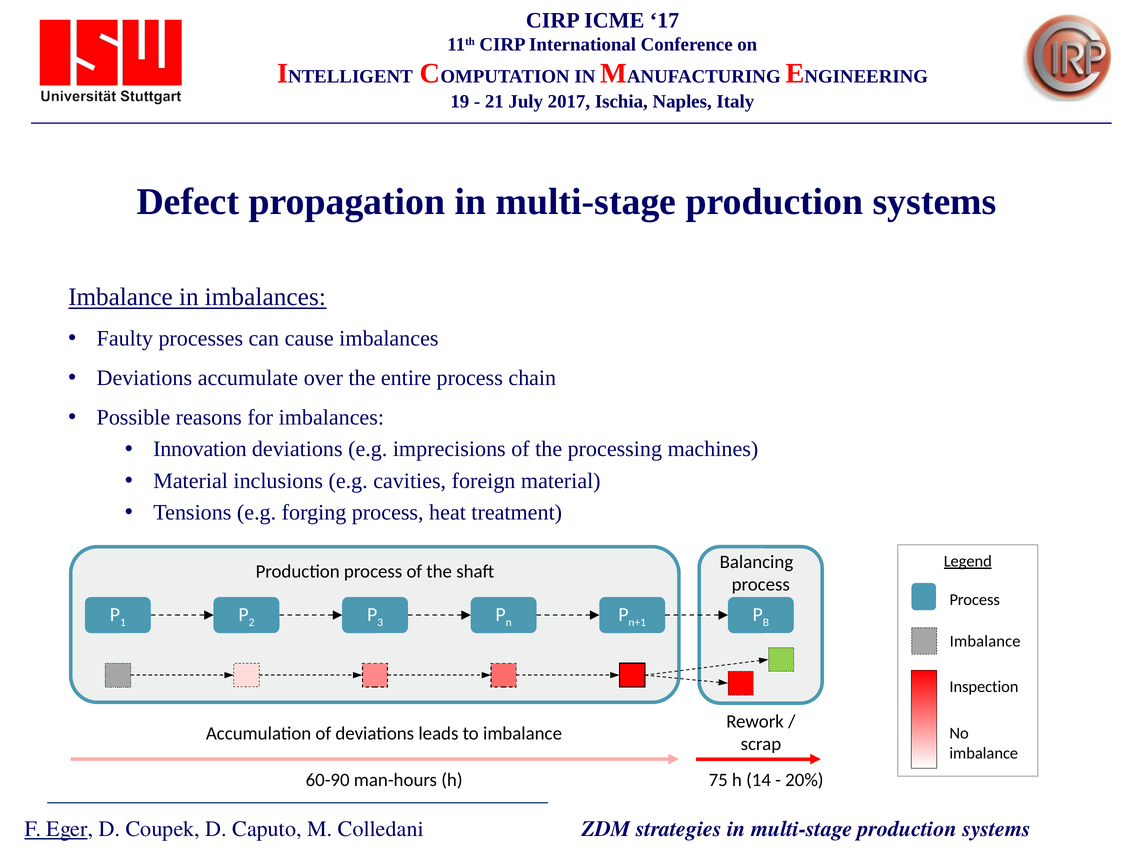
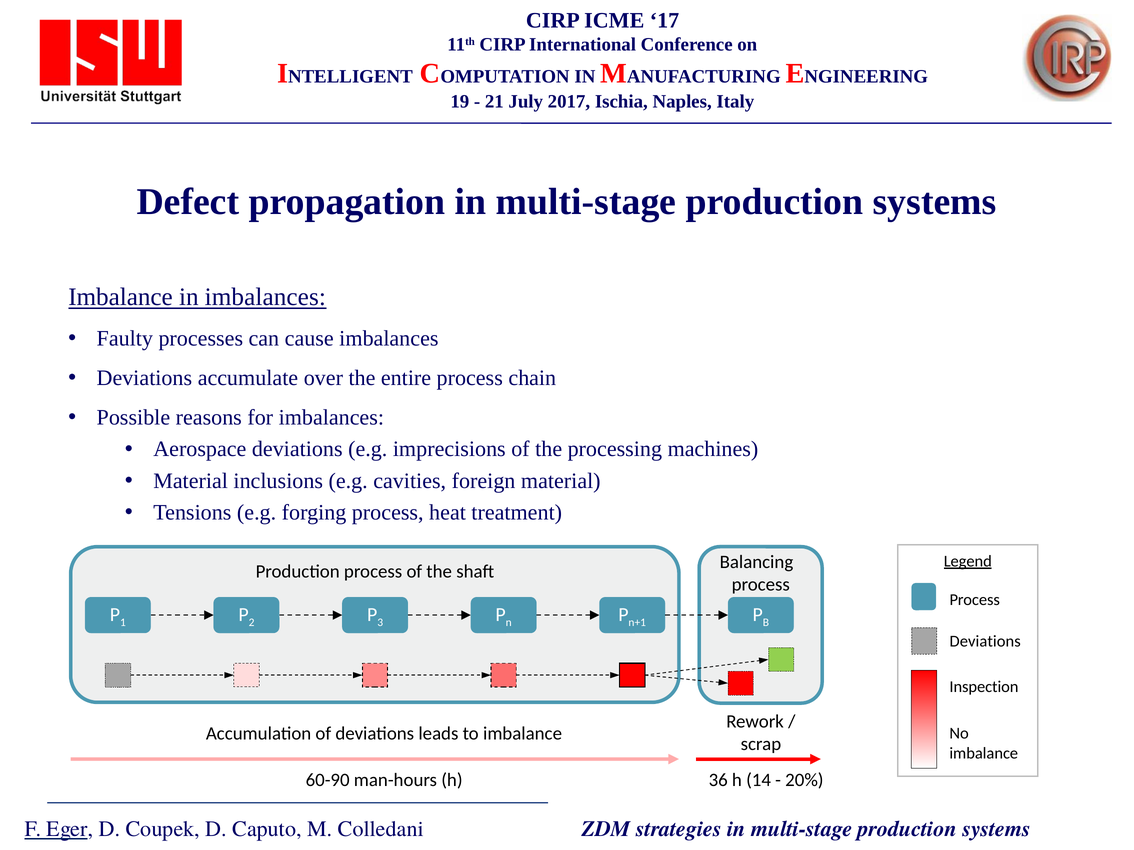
Innovation: Innovation -> Aerospace (200, 449)
Imbalance: Imbalance -> Deviations (985, 642)
75: 75 -> 36 (718, 780)
